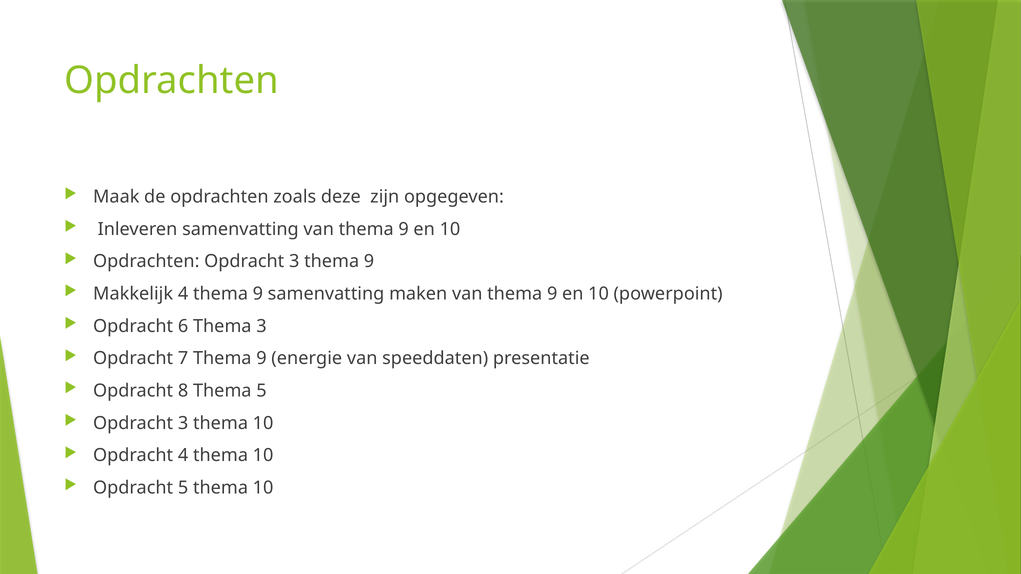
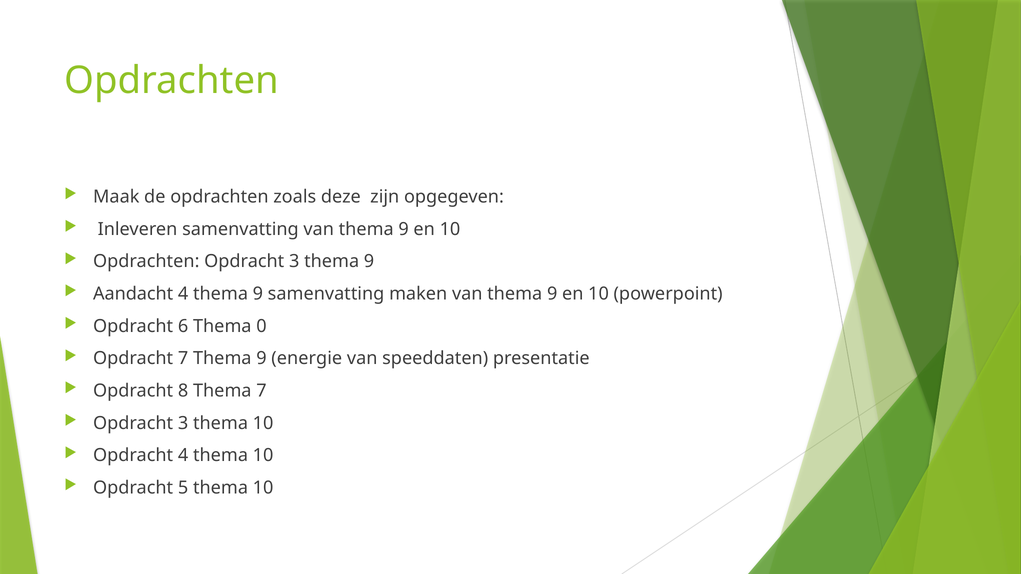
Makkelijk: Makkelijk -> Aandacht (133, 294)
Thema 3: 3 -> 0 (261, 326)
Thema 5: 5 -> 7 (261, 391)
